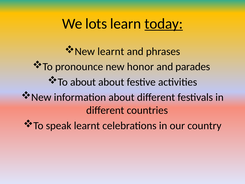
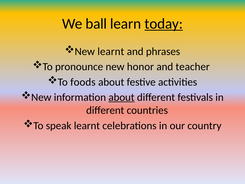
lots: lots -> ball (96, 24)
parades: parades -> teacher (193, 67)
To about: about -> foods (83, 82)
about underline: none -> present (121, 97)
